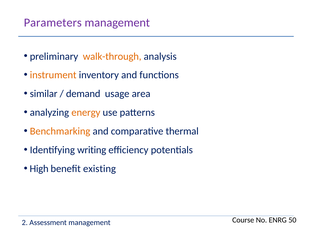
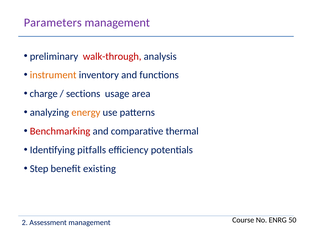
walk-through colour: orange -> red (112, 56)
similar: similar -> charge (44, 94)
demand: demand -> sections (83, 94)
Benchmarking colour: orange -> red (60, 131)
writing: writing -> pitfalls (92, 150)
High: High -> Step (39, 169)
